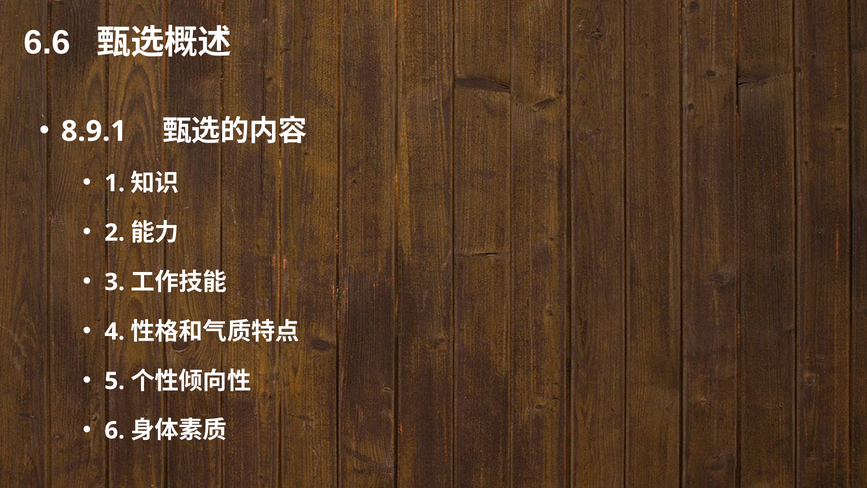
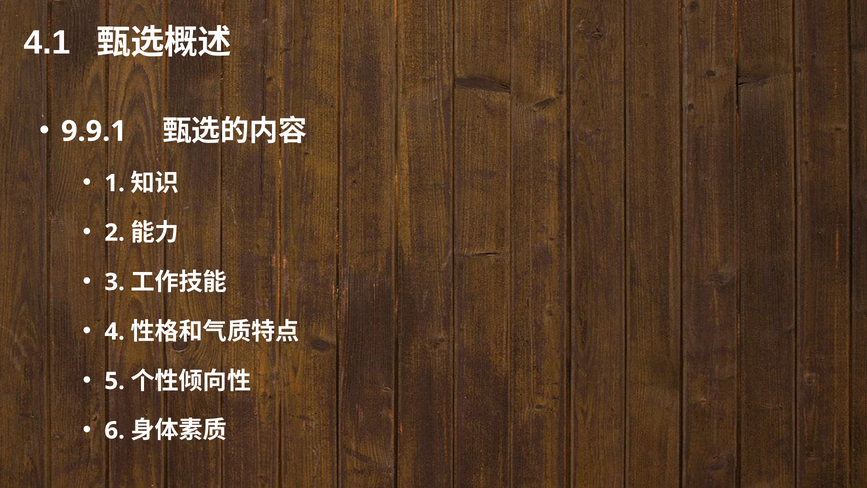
6.6: 6.6 -> 4.1 (47, 43)
8.9.1: 8.9.1 -> 9.9.1 (94, 131)
